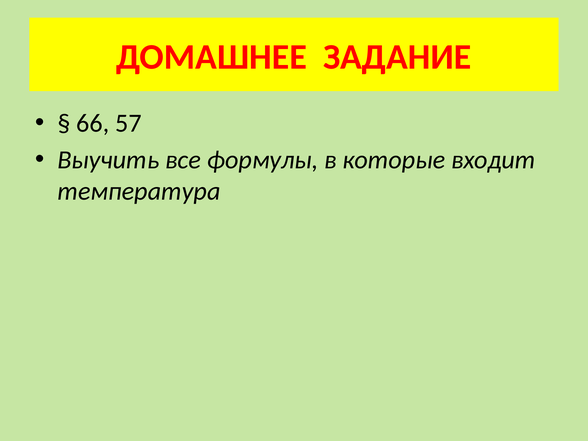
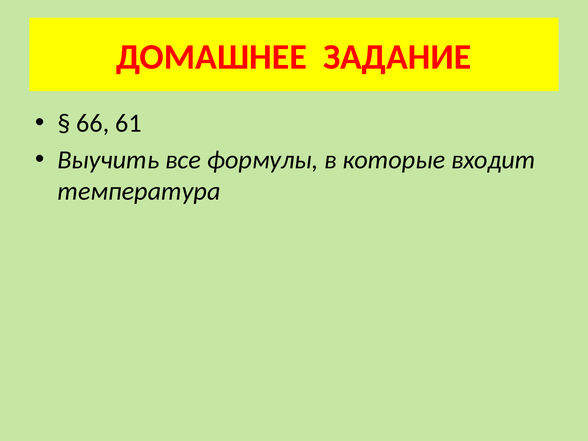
57: 57 -> 61 (128, 123)
